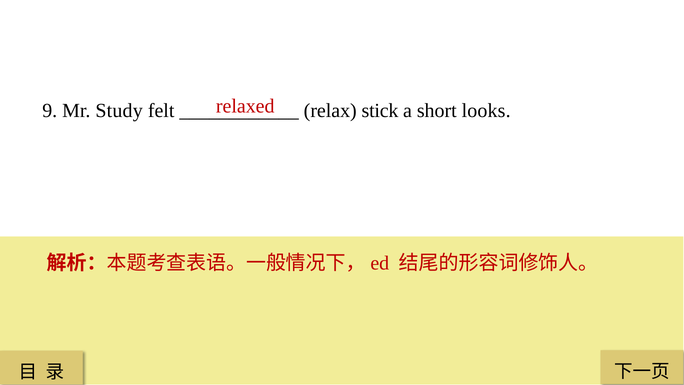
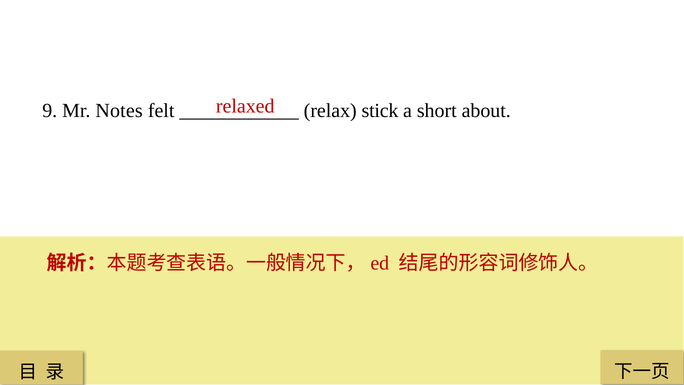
Study: Study -> Notes (119, 111)
looks: looks -> about (486, 111)
